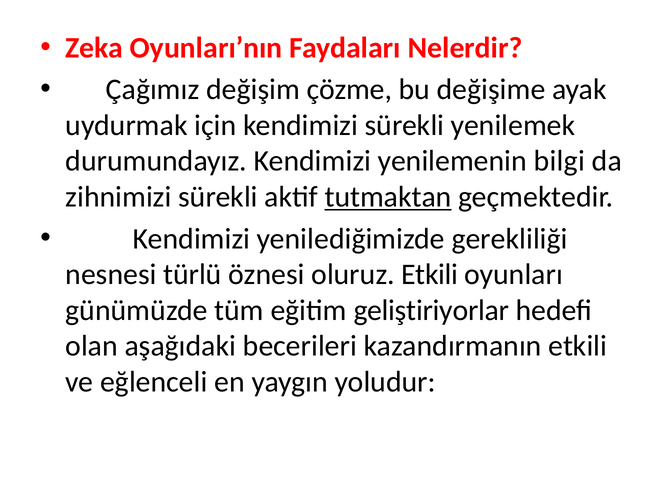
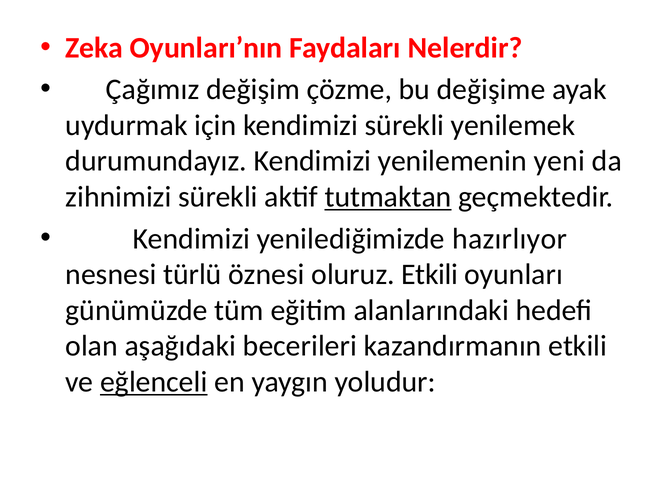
bilgi: bilgi -> yeni (559, 161)
gerekliliği: gerekliliği -> hazırlıyor (510, 239)
geliştiriyorlar: geliştiriyorlar -> alanlarındaki (431, 310)
eğlenceli underline: none -> present (154, 382)
